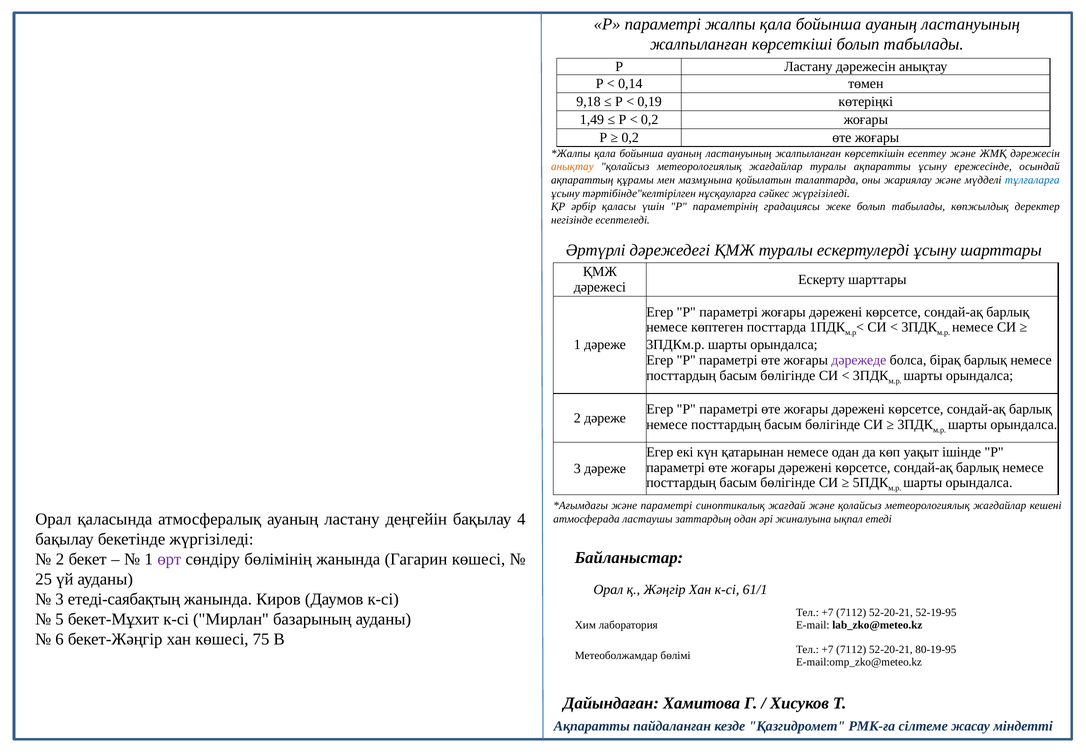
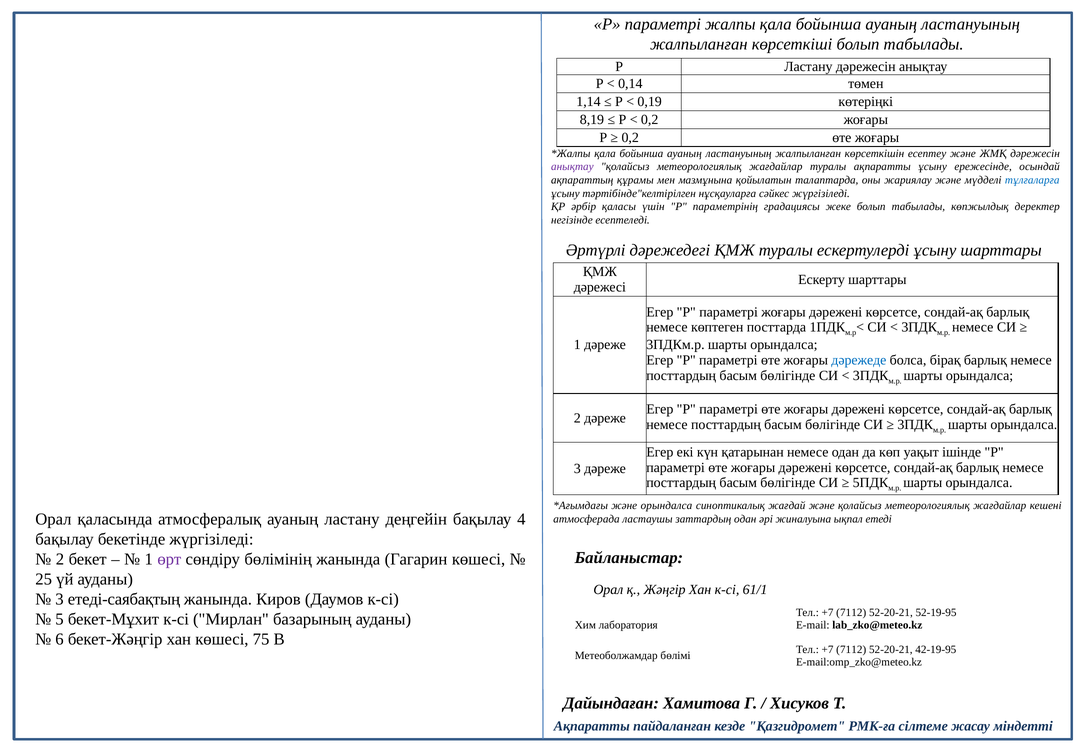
9,18: 9,18 -> 1,14 (588, 102)
1,49: 1,49 -> 8,19 (592, 119)
анықтау colour: orange -> purple (572, 167)
дәрежеде colour: purple -> blue (859, 360)
және параметрі: параметрі -> орындалса (666, 506)
80-19-95: 80-19-95 -> 42-19-95 (936, 649)
